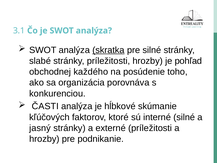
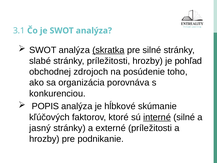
každého: každého -> zdrojoch (91, 72)
ČASTI: ČASTI -> POPIS (45, 106)
interné underline: none -> present (157, 117)
